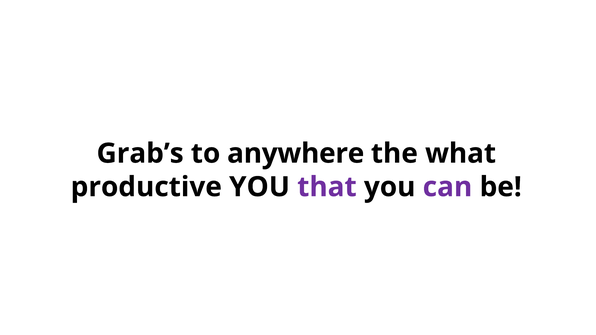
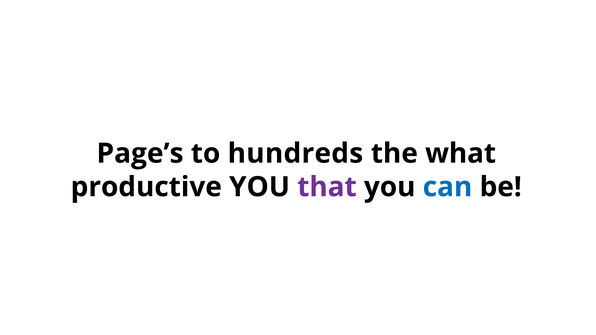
Grab’s: Grab’s -> Page’s (140, 154)
anywhere: anywhere -> hundreds (295, 154)
can colour: purple -> blue (448, 187)
